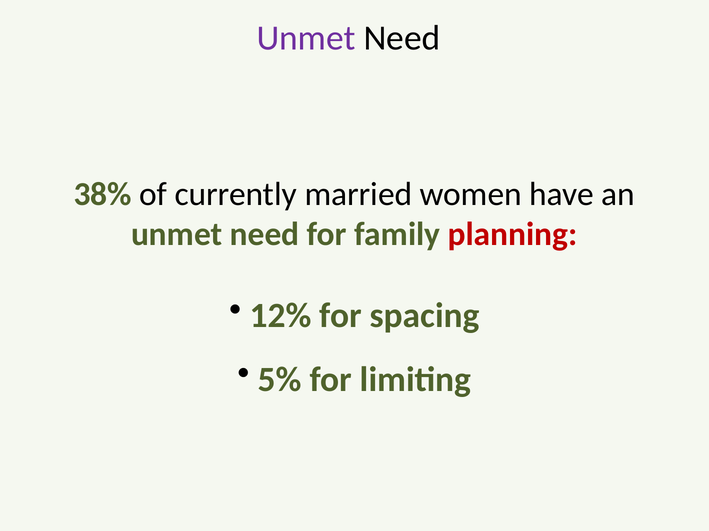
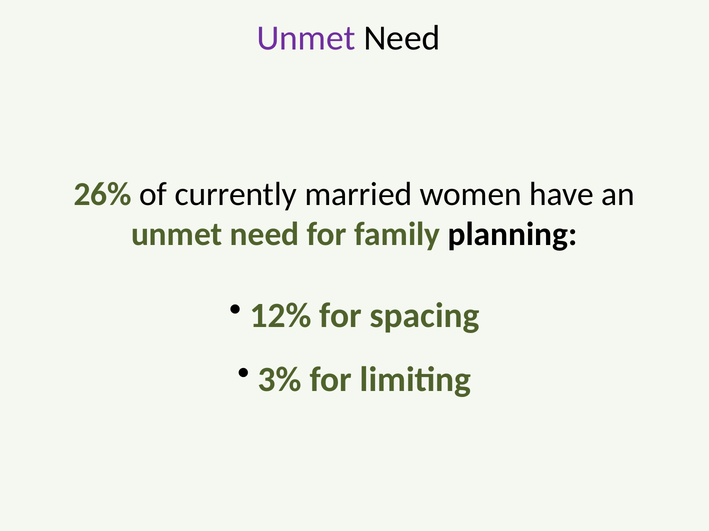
38%: 38% -> 26% (103, 194)
planning colour: red -> black (513, 235)
5%: 5% -> 3% (280, 380)
